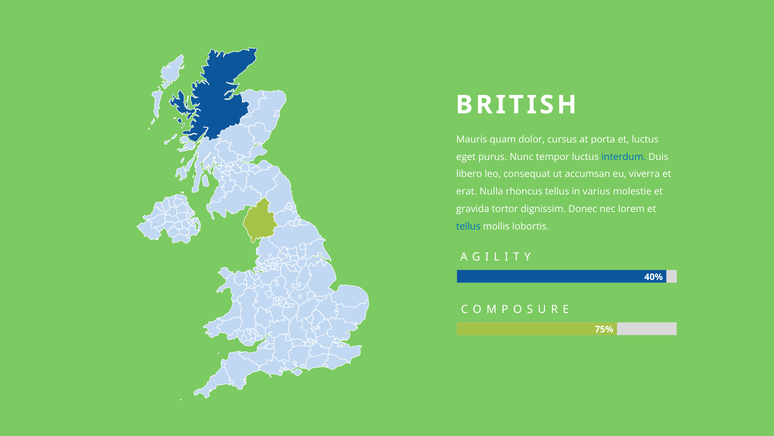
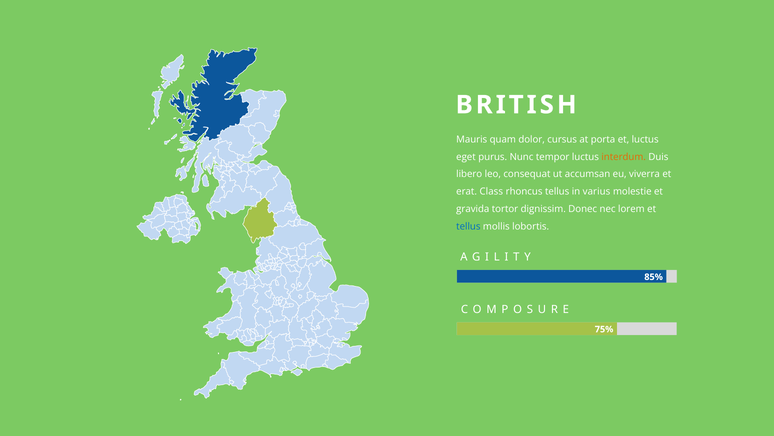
interdum colour: blue -> orange (624, 157)
Nulla: Nulla -> Class (491, 191)
40%: 40% -> 85% (654, 277)
